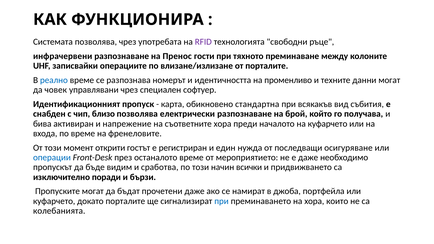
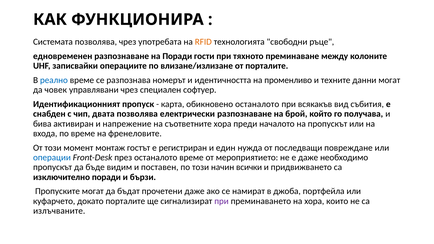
RFID colour: purple -> orange (203, 42)
инфрачервени: инфрачервени -> едновременен (63, 56)
на Пренос: Пренос -> Поради (177, 56)
обикновено стандартна: стандартна -> останалото (257, 104)
близо: близо -> двата (103, 114)
на куфарчето: куфарчето -> пропускът (328, 124)
открити: открити -> монтаж (110, 148)
осигуряване: осигуряване -> повреждане (348, 148)
сработва: сработва -> поставен (160, 167)
при colour: blue -> purple (222, 201)
колебанията: колебанията -> излъчваните (59, 211)
